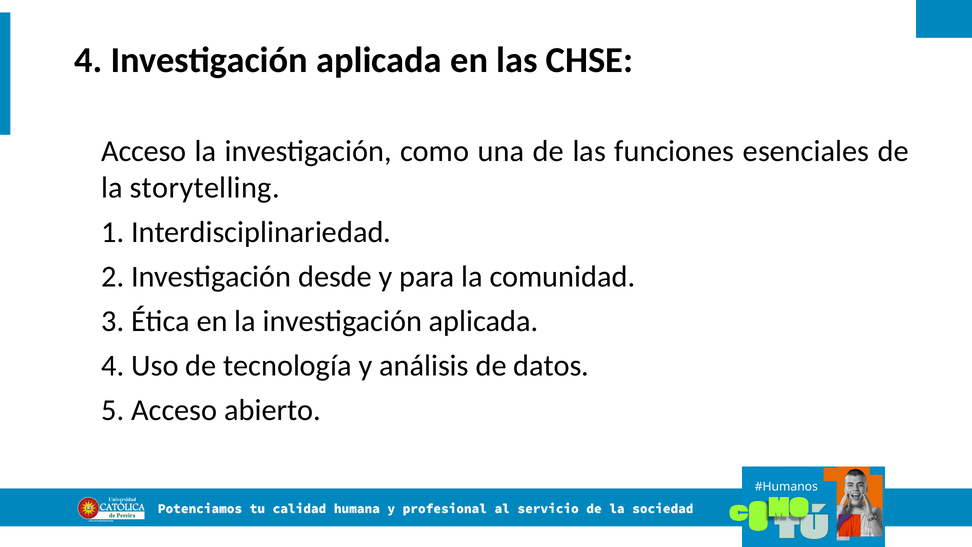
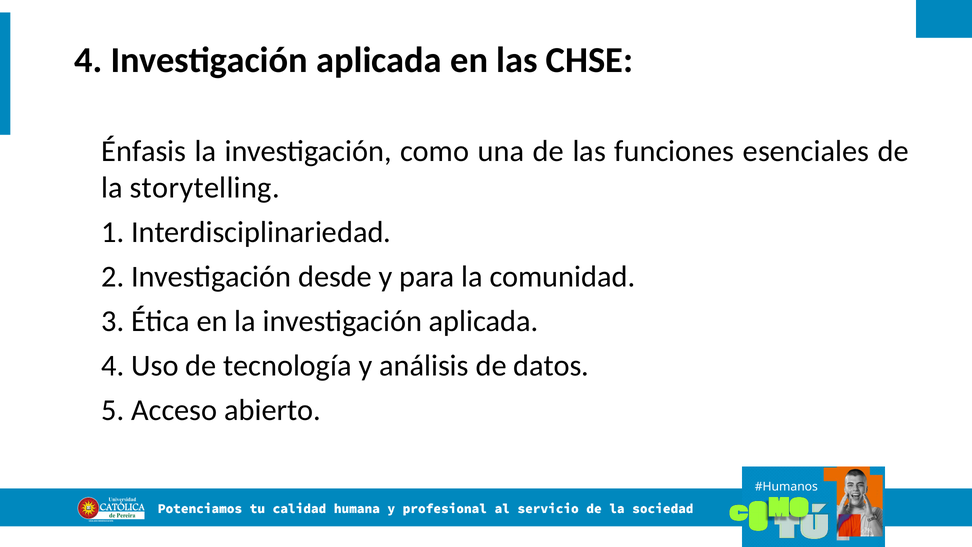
Acceso: Acceso -> Énfasis (144, 151)
